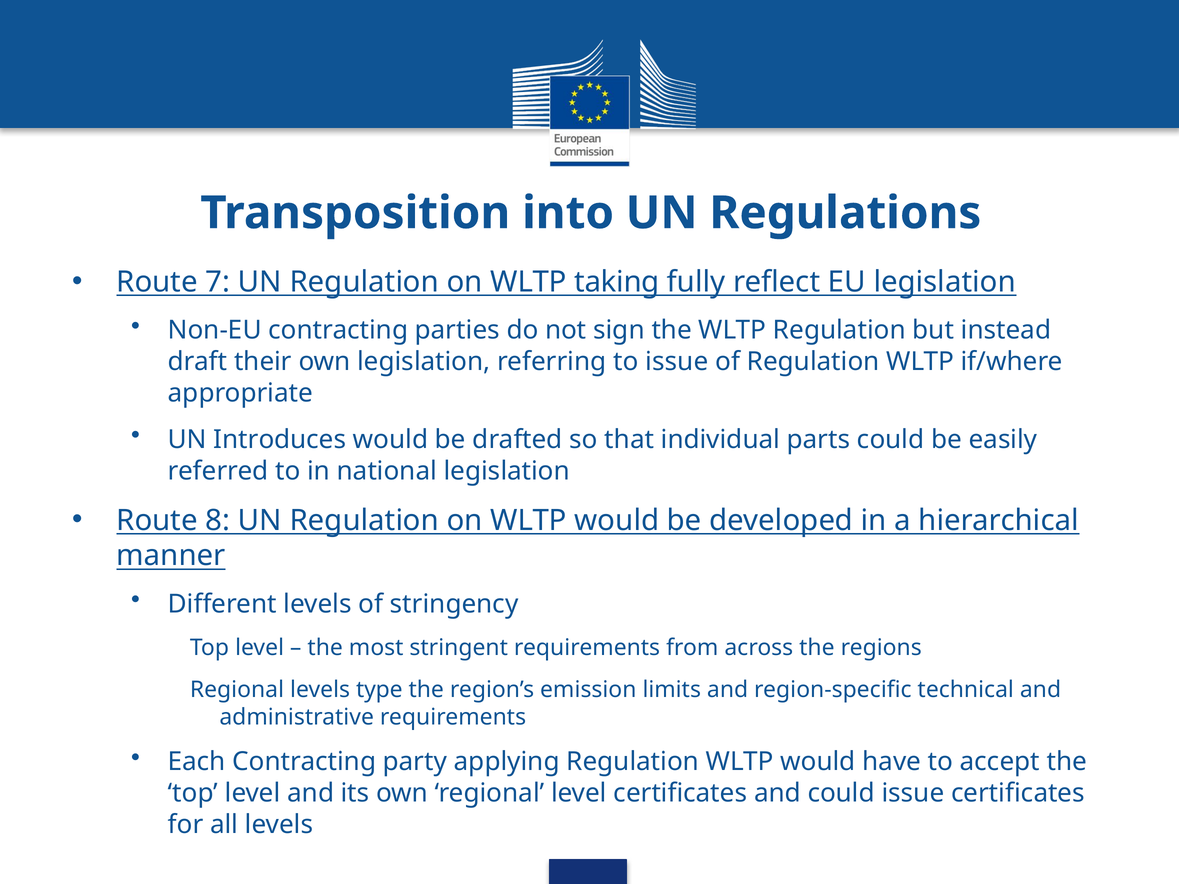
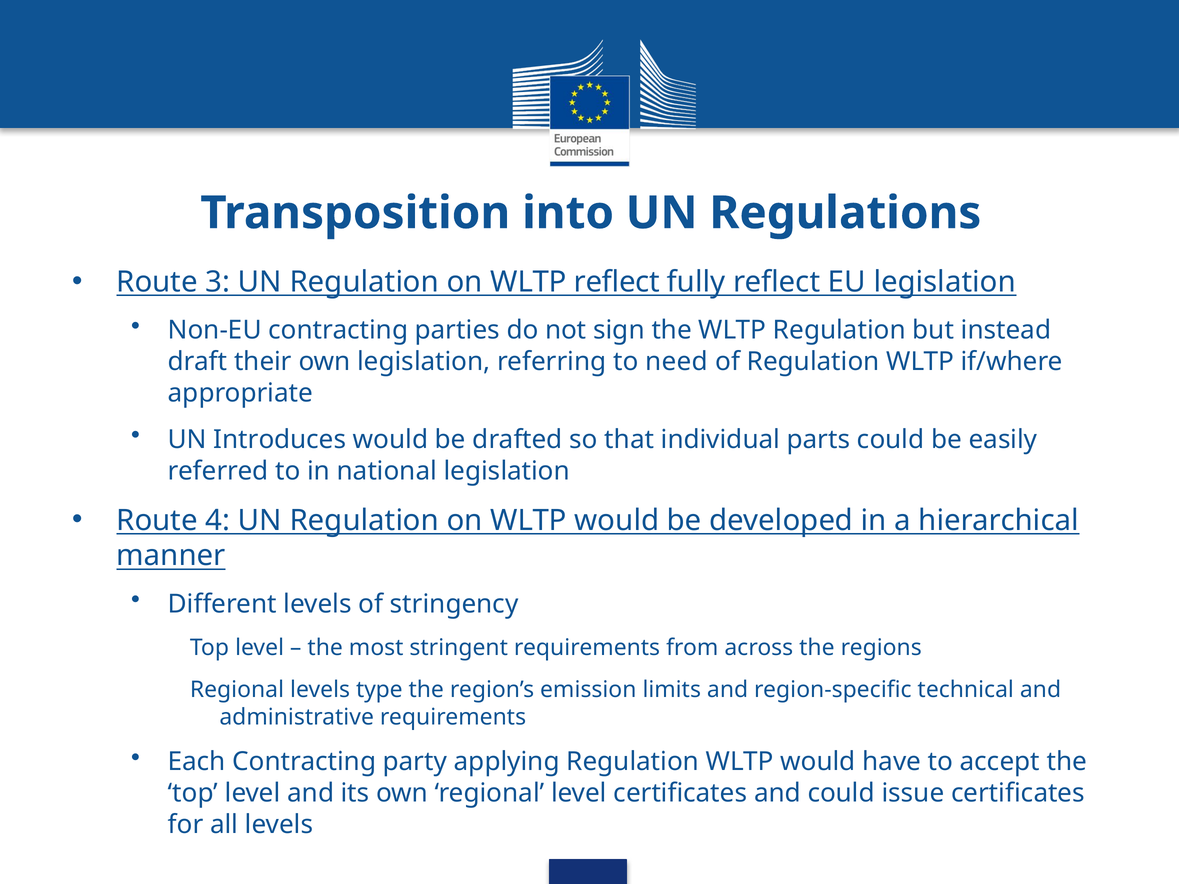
7: 7 -> 3 (218, 282)
WLTP taking: taking -> reflect (617, 282)
to issue: issue -> need (677, 362)
8: 8 -> 4 (218, 520)
